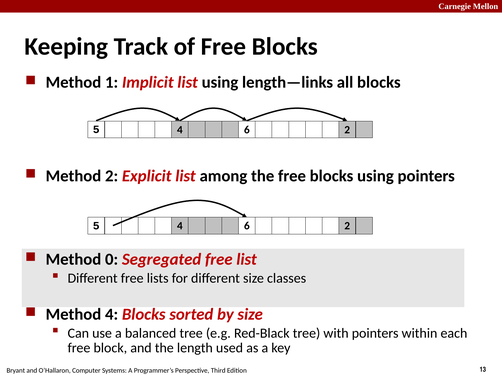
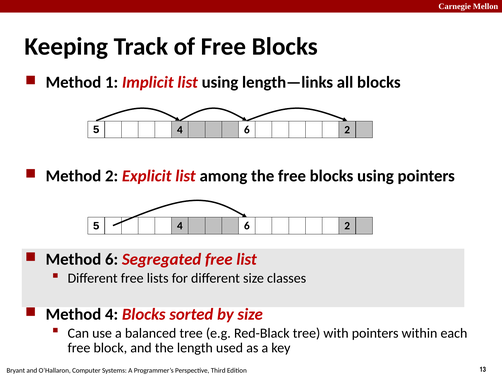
Method 0: 0 -> 6 (112, 260)
